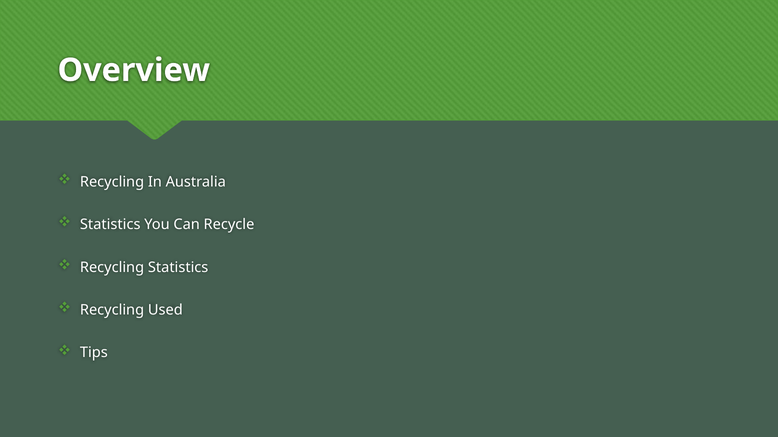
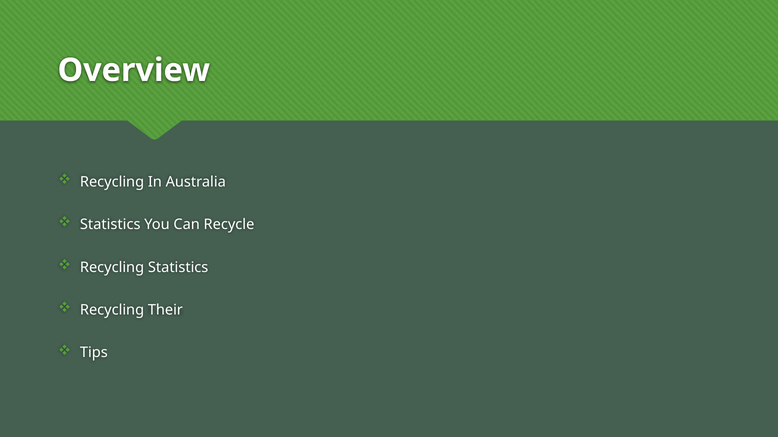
Used: Used -> Their (165, 310)
